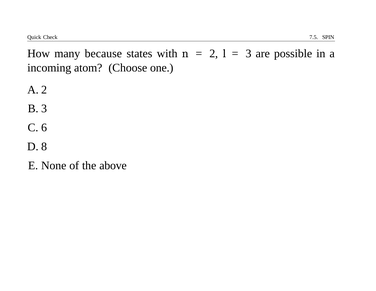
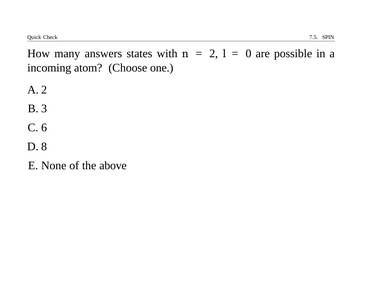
because: because -> answers (103, 53)
3: 3 -> 0 (249, 53)
